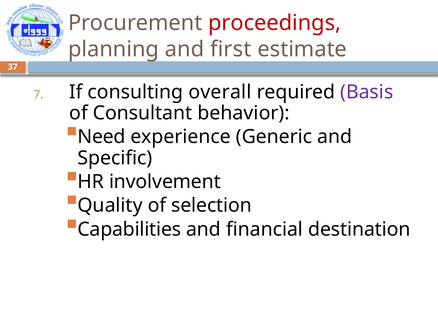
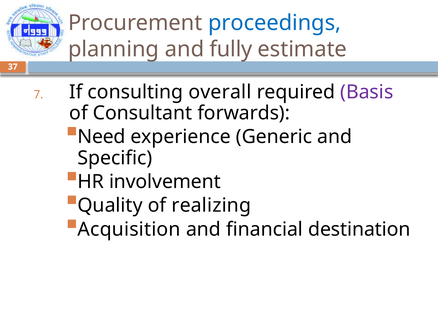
proceedings colour: red -> blue (275, 23)
first: first -> fully (231, 49)
behavior: behavior -> forwards (244, 113)
selection: selection -> realizing (211, 205)
Capabilities: Capabilities -> Acquisition (129, 229)
